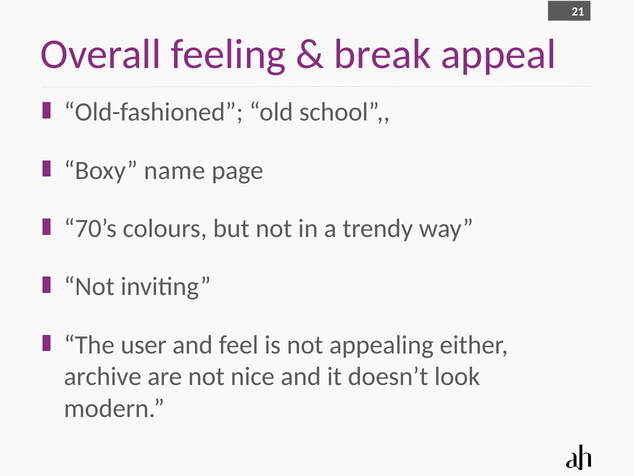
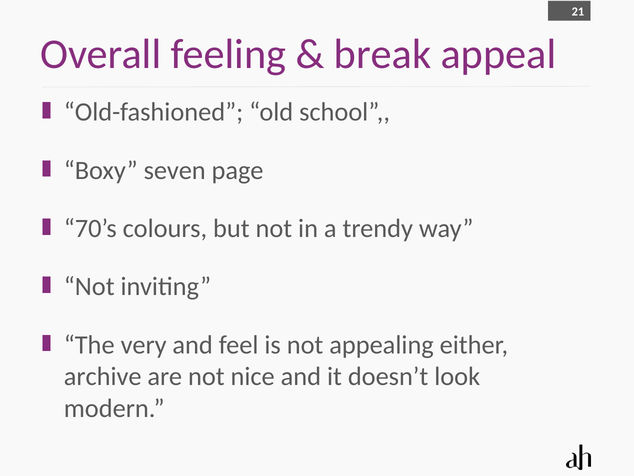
name: name -> seven (175, 170)
user: user -> very (144, 345)
